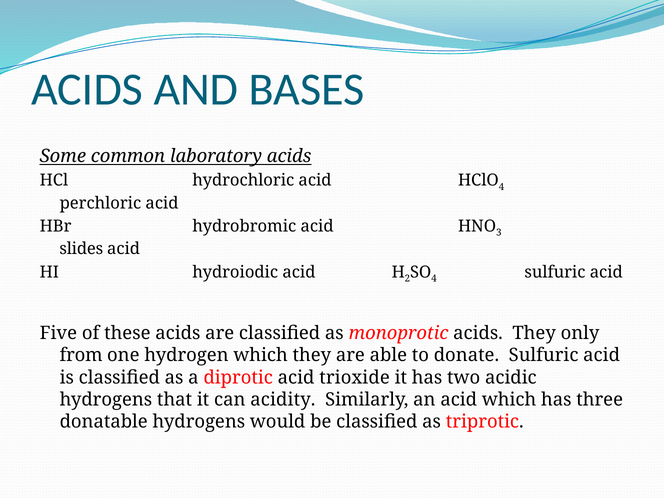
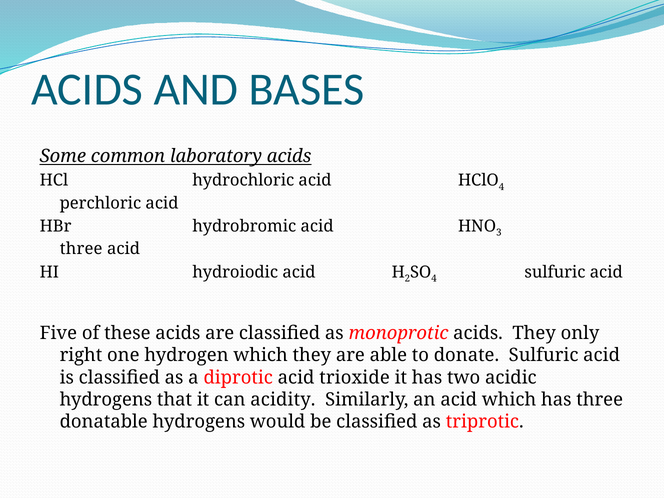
slides: slides -> three (81, 249)
from: from -> right (81, 355)
